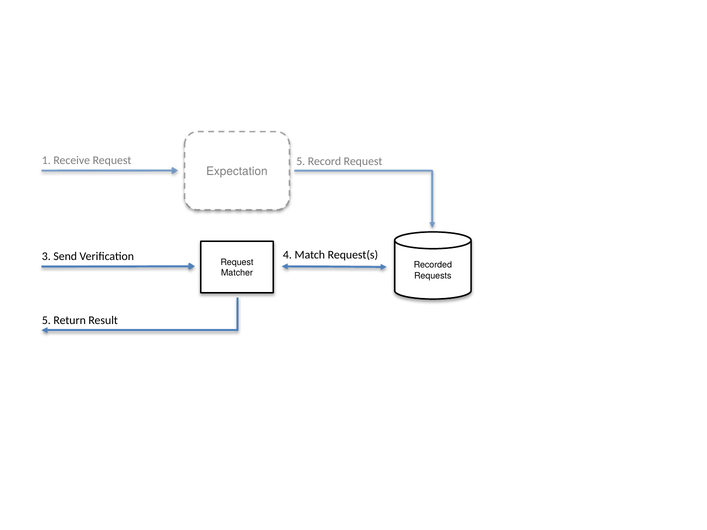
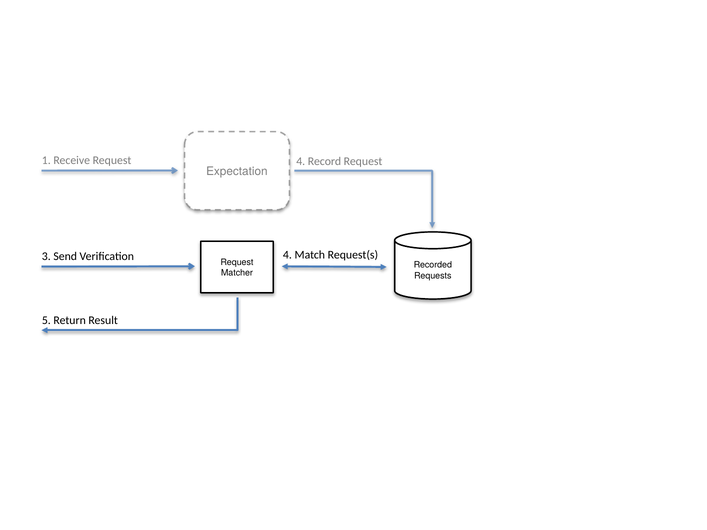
Request 5: 5 -> 4 (301, 161)
